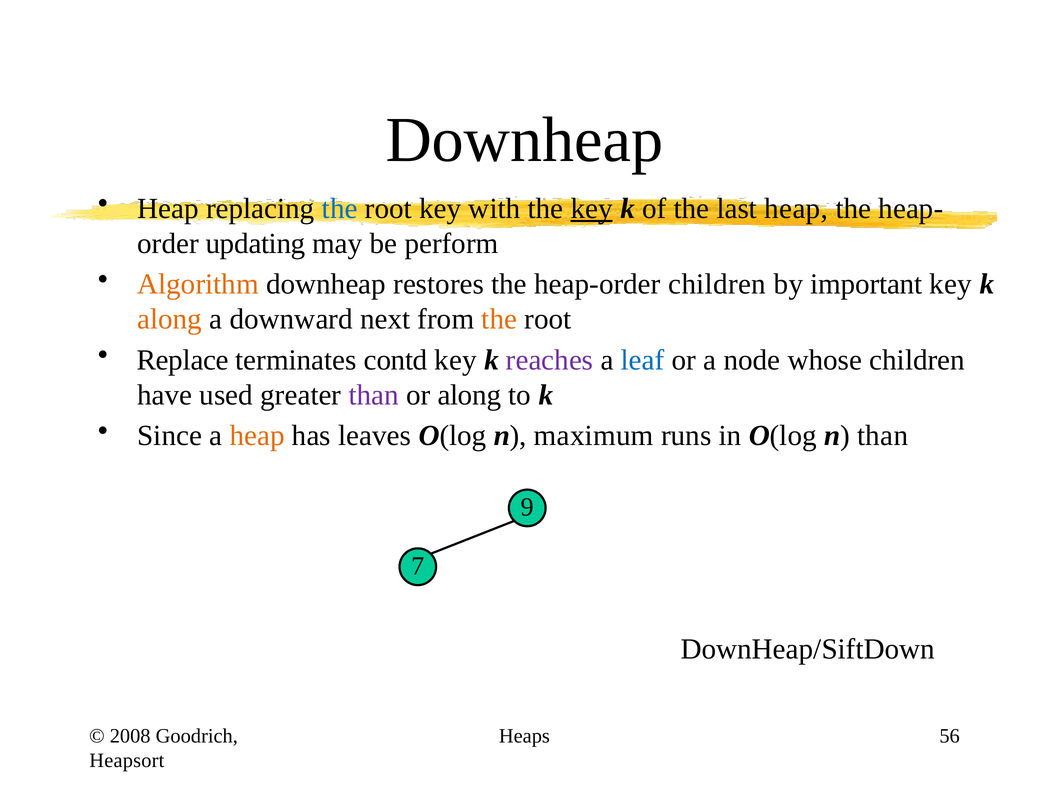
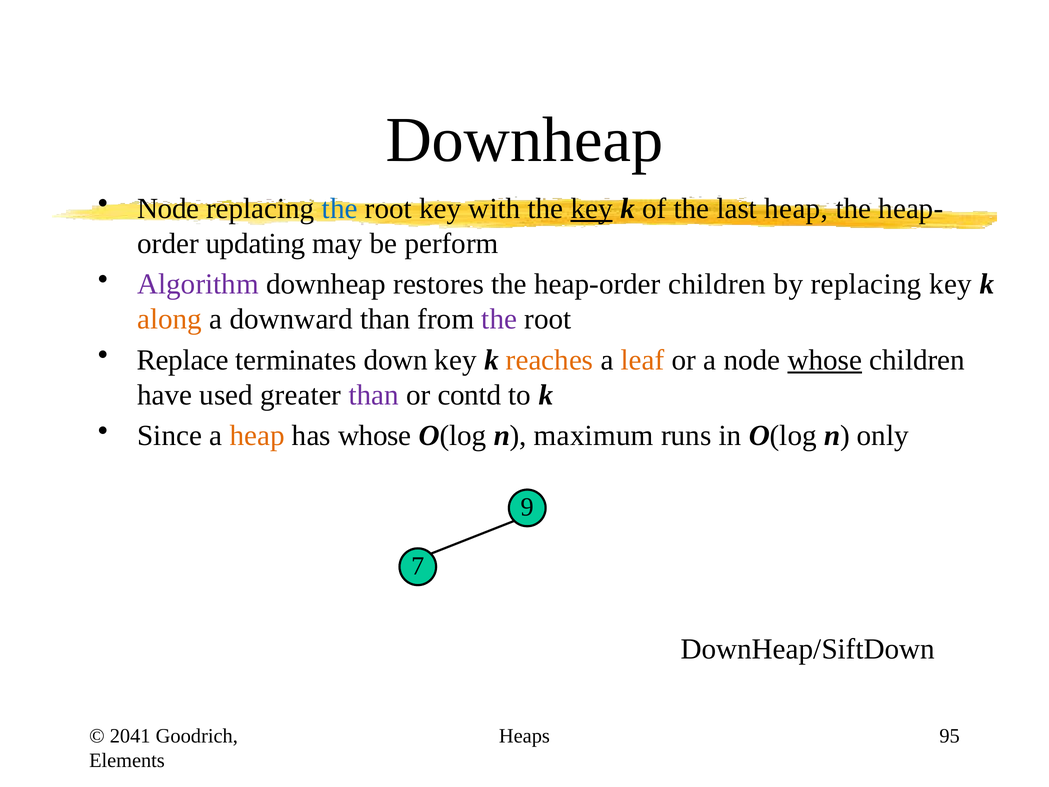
Heap: Heap -> Node (168, 208)
Algorithm colour: orange -> purple (198, 284)
by important: important -> replacing (866, 284)
downward next: next -> than (385, 319)
the colour: orange -> purple (499, 319)
contd: contd -> down (396, 360)
reaches colour: purple -> orange (550, 360)
leaf colour: blue -> orange (643, 360)
whose underline: none -> present (825, 360)
or along: along -> contd (469, 395)
has leaves: leaves -> whose (375, 436)
n than: than -> only (883, 436)
2008: 2008 -> 2041 (130, 736)
56: 56 -> 95 (950, 736)
Heapsort: Heapsort -> Elements (127, 760)
